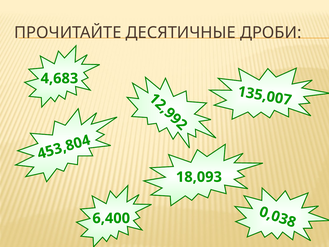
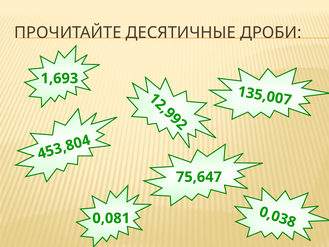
4,683: 4,683 -> 1,693 (59, 78)
18,093: 18,093 -> 75,647 (199, 177)
6,400: 6,400 -> 0,081 (111, 218)
